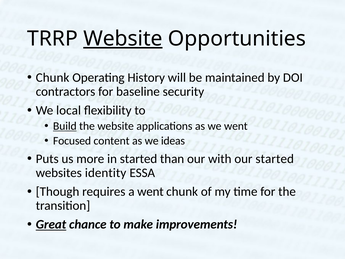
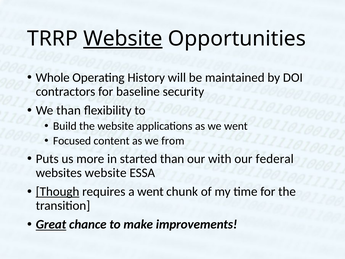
Chunk: Chunk -> Whole (53, 78)
We local: local -> than (69, 110)
Build underline: present -> none (65, 126)
ideas: ideas -> from (173, 141)
our started: started -> federal (275, 159)
websites identity: identity -> website (106, 173)
Though underline: none -> present (58, 191)
